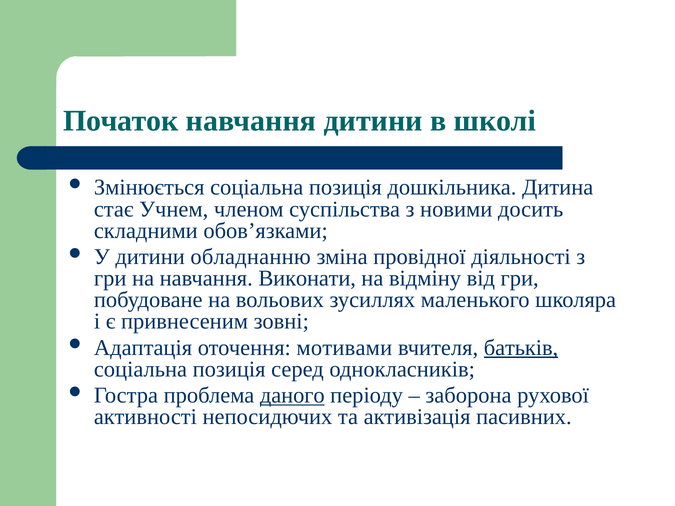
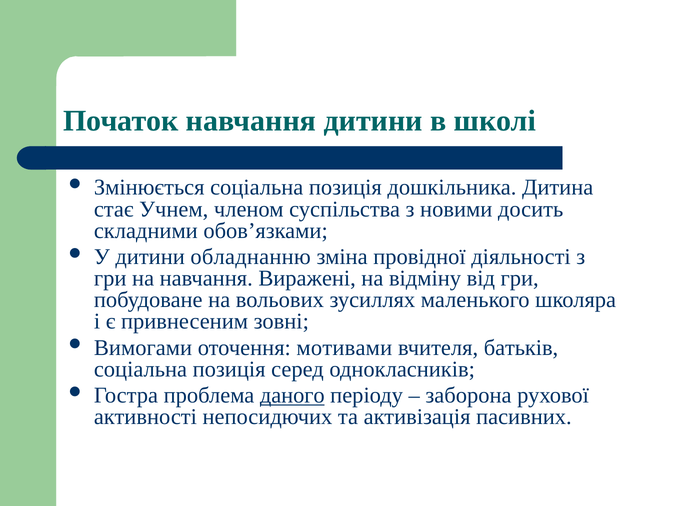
Виконати: Виконати -> Виражені (307, 279)
Адаптація: Адаптація -> Вимогами (143, 348)
батьків underline: present -> none (521, 348)
